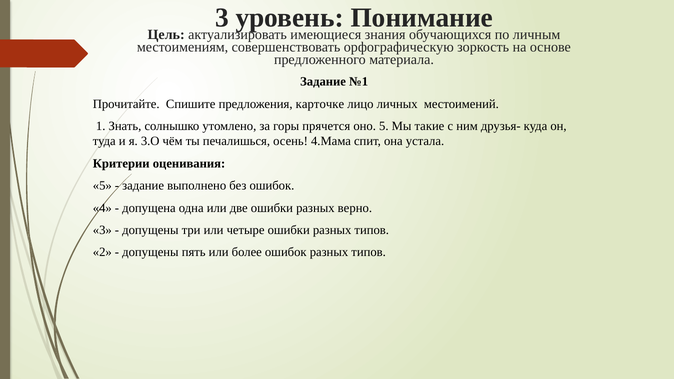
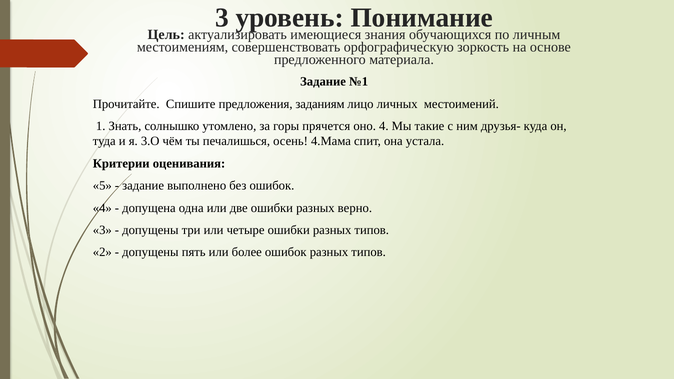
карточке: карточке -> заданиям (320, 104)
оно 5: 5 -> 4 (384, 126)
